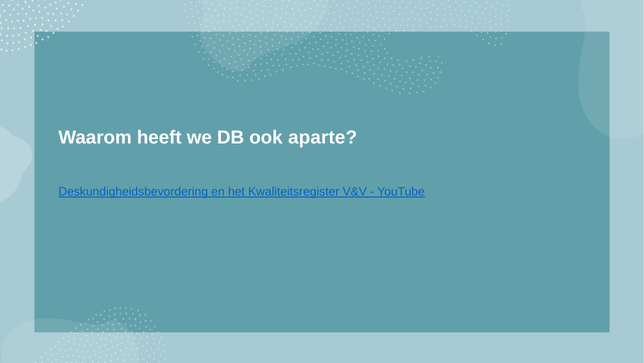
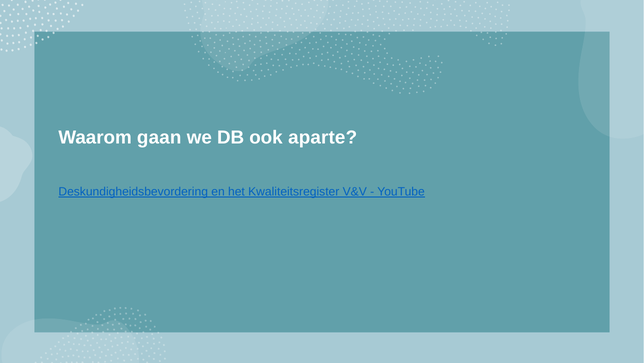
heeft: heeft -> gaan (159, 137)
